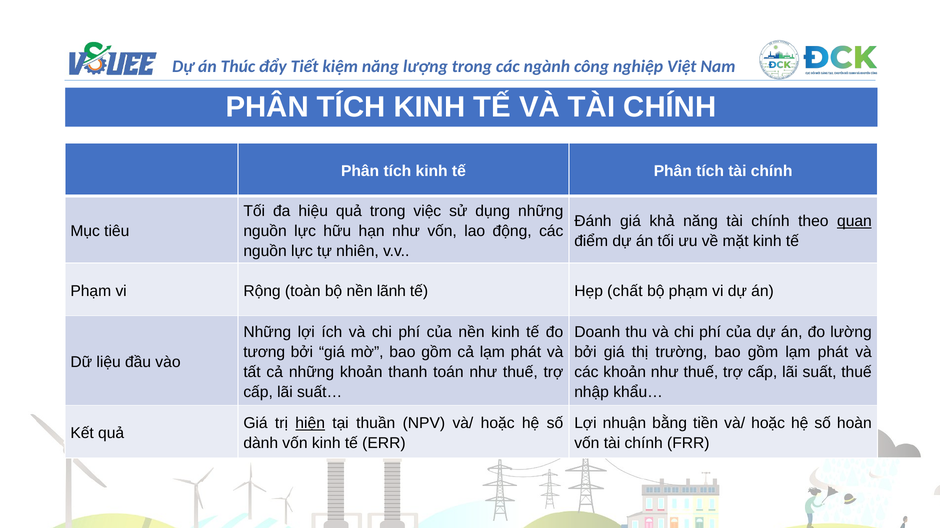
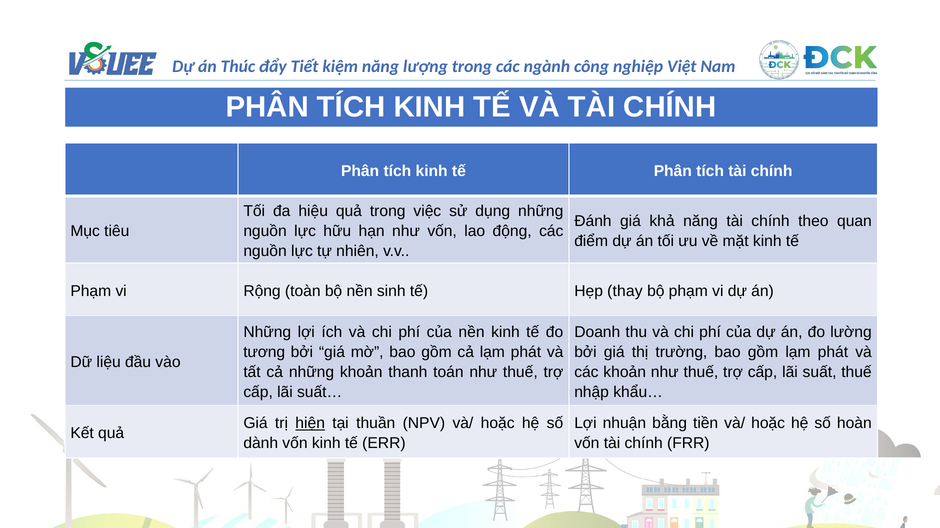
quan underline: present -> none (854, 221)
lãnh: lãnh -> sinh (391, 291)
chất: chất -> thay (625, 291)
